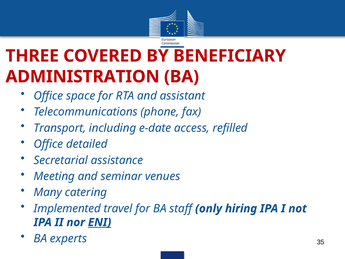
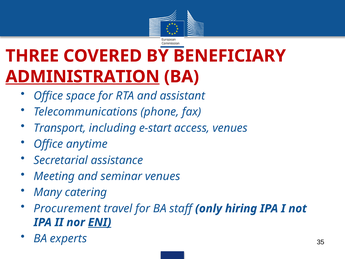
ADMINISTRATION underline: none -> present (83, 77)
e-date: e-date -> e-start (155, 128)
access refilled: refilled -> venues (230, 128)
detailed: detailed -> anytime (87, 144)
Implemented: Implemented -> Procurement (67, 208)
